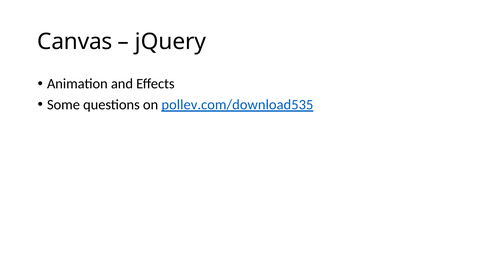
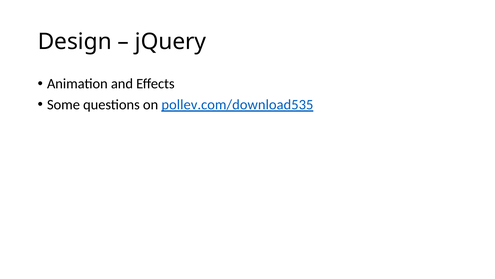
Canvas: Canvas -> Design (75, 42)
